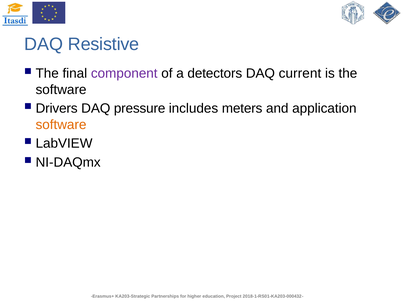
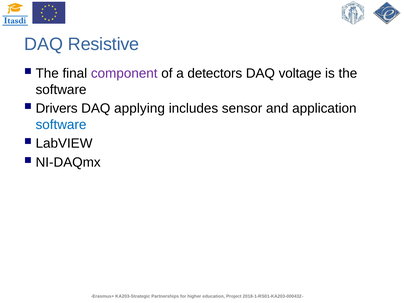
current: current -> voltage (300, 73)
pressure: pressure -> applying (140, 108)
meters: meters -> sensor (242, 108)
software colour: orange -> blue (61, 125)
